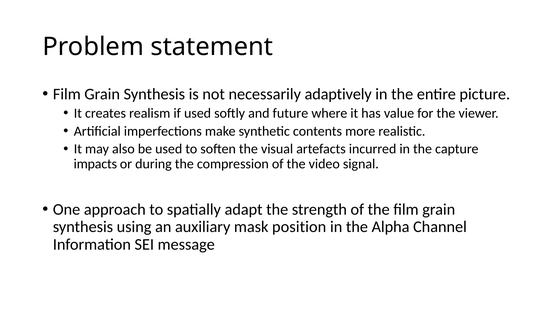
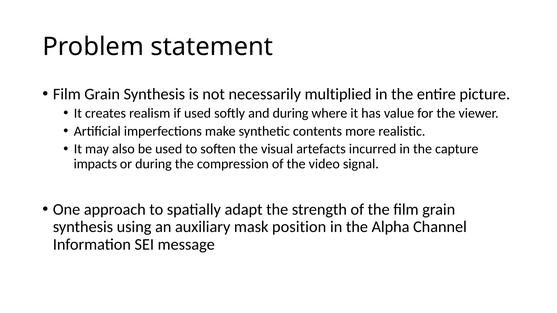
adaptively: adaptively -> multiplied (338, 94)
and future: future -> during (291, 113)
